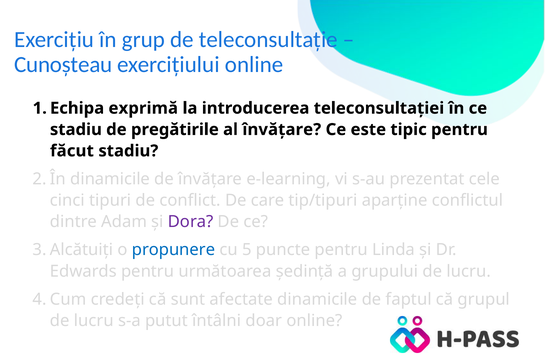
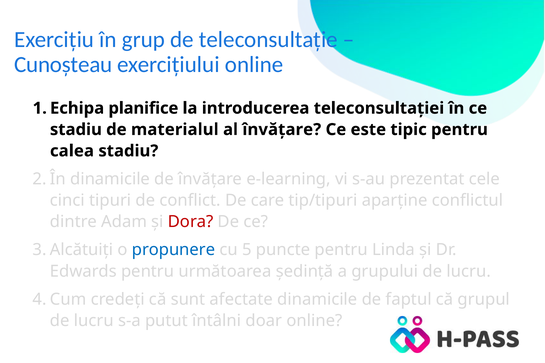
exprimă: exprimă -> planifice (143, 108)
pregătirile: pregătirile -> materialul (175, 130)
făcut: făcut -> calea (72, 151)
Dora colour: purple -> red (191, 222)
